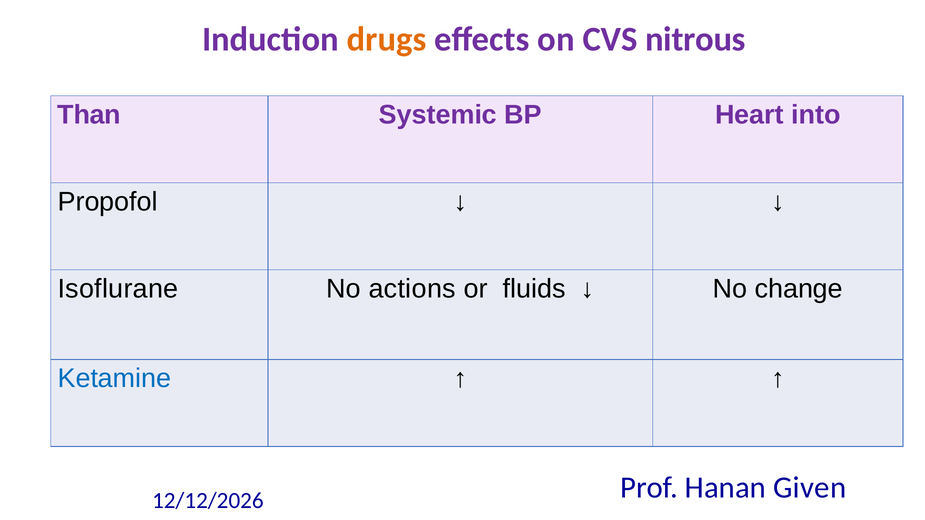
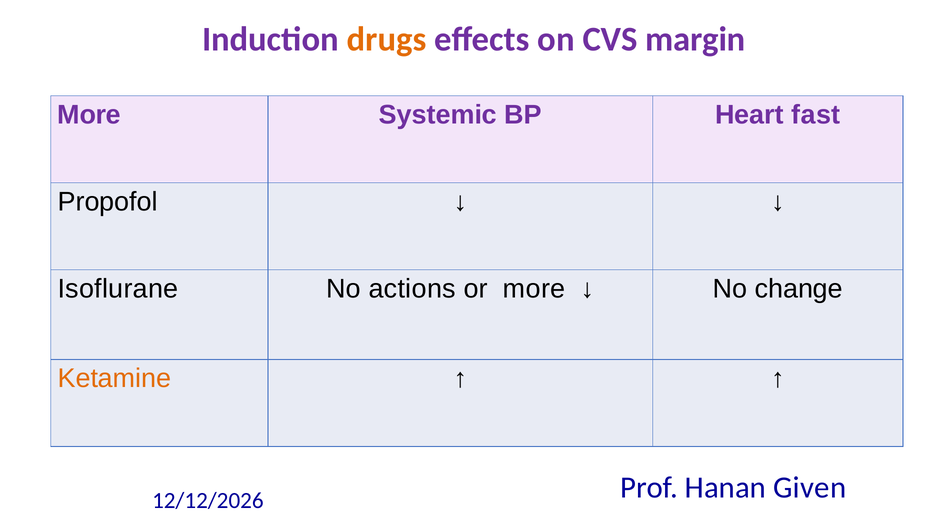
nitrous: nitrous -> margin (695, 39)
Than: Than -> More (89, 115)
into: into -> fast (816, 115)
or fluids: fluids -> more (534, 289)
Ketamine colour: blue -> orange (114, 379)
